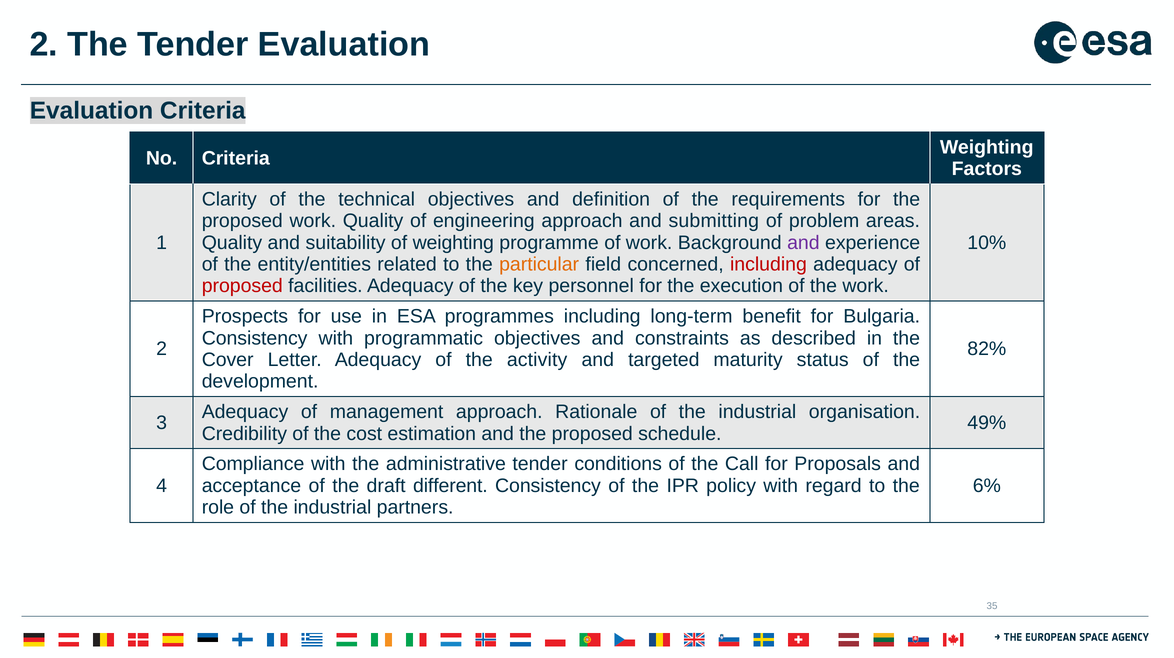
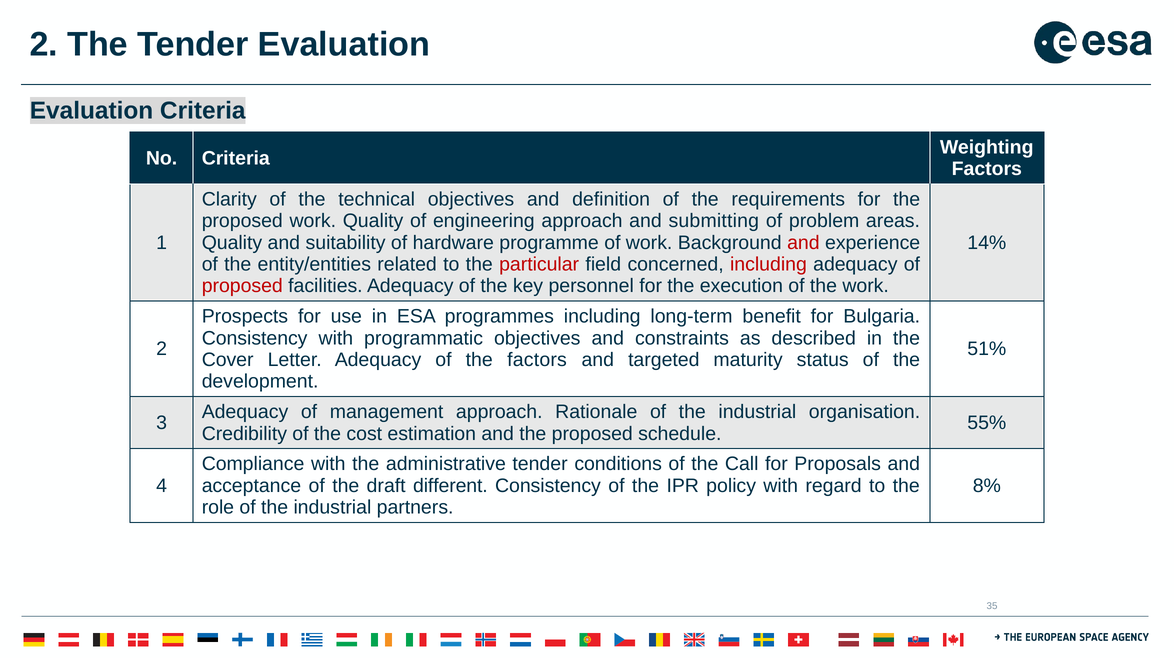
of weighting: weighting -> hardware (453, 243)
and colour: purple -> red (803, 243)
10%: 10% -> 14% (987, 243)
particular colour: orange -> red (539, 265)
82%: 82% -> 51% (987, 349)
the activity: activity -> factors (537, 360)
49%: 49% -> 55% (987, 423)
6%: 6% -> 8% (987, 486)
